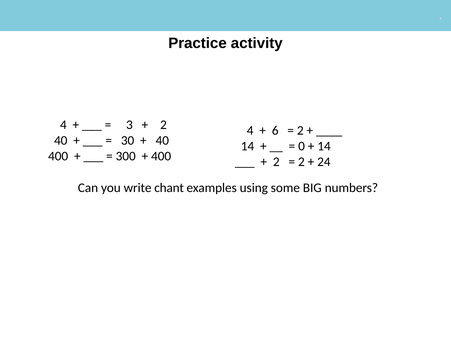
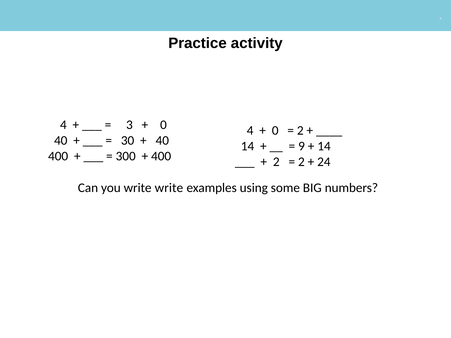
2: 2 -> 0 (163, 125)
6: 6 -> 0 (275, 130)
0: 0 -> 9 (302, 146)
write chant: chant -> write (169, 188)
